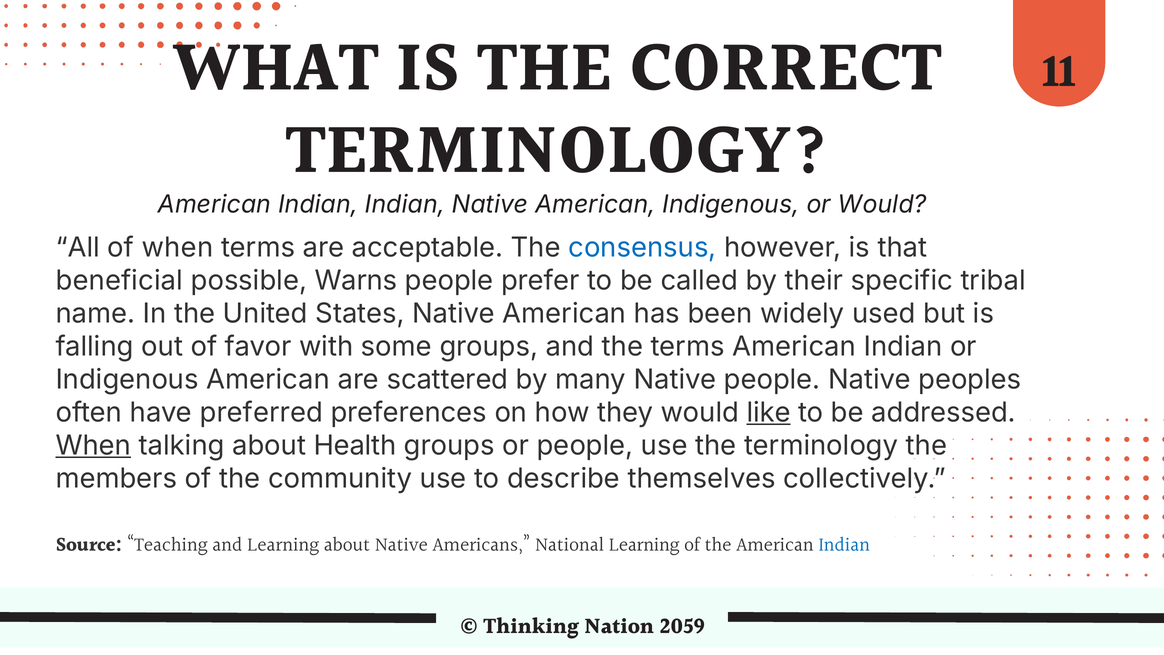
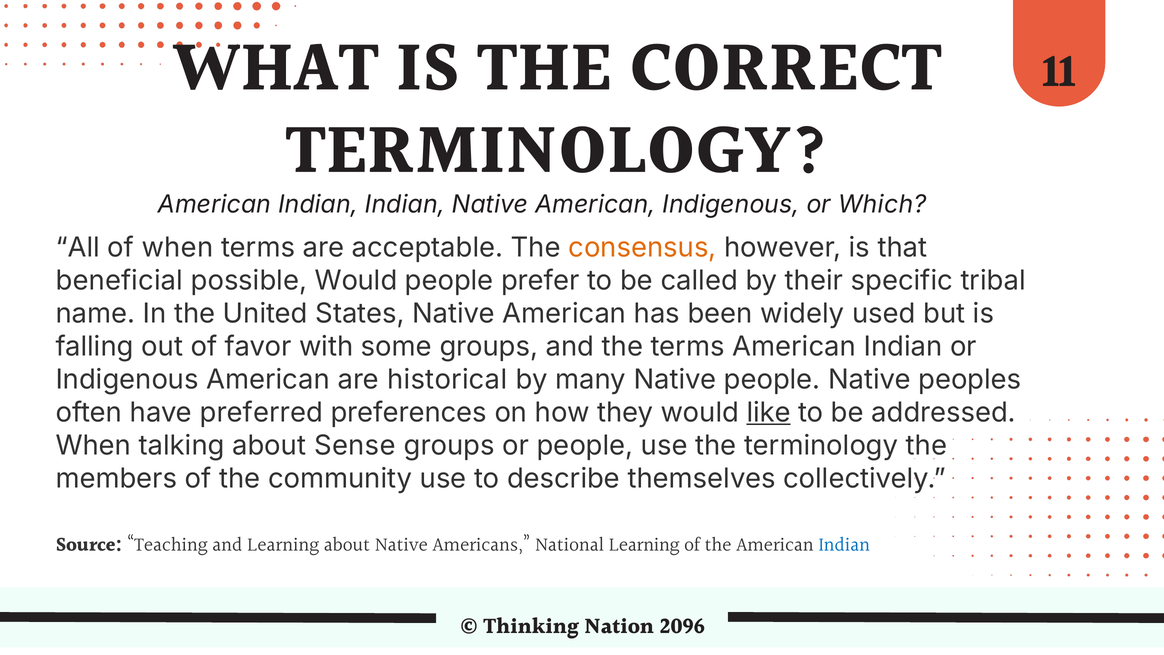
Would: Would -> Which (882, 205)
consensus colour: blue -> orange (642, 247)
possible Warns: Warns -> Would (356, 280)
scattered: scattered -> historical (447, 379)
When underline: present -> none (93, 445)
Health: Health -> Sense (355, 445)
2059: 2059 -> 2096 (682, 627)
